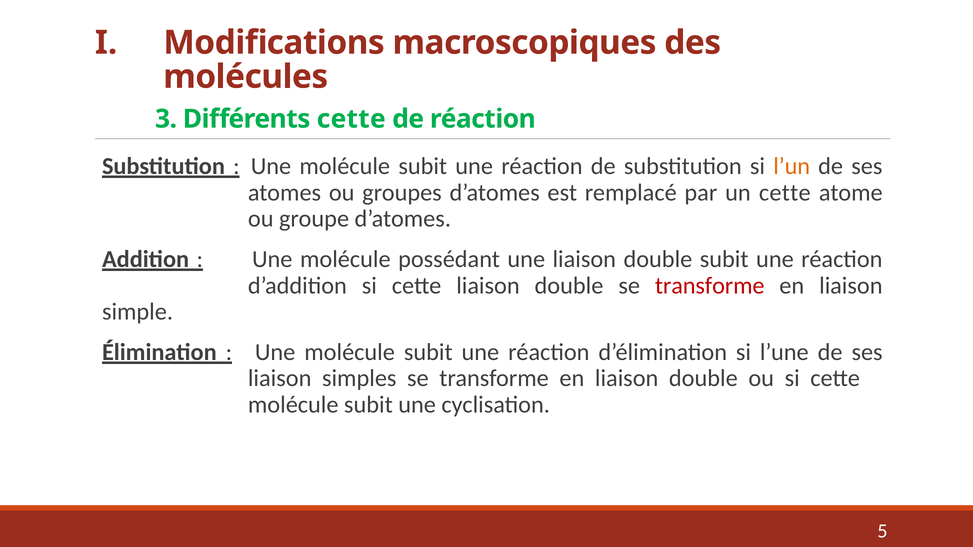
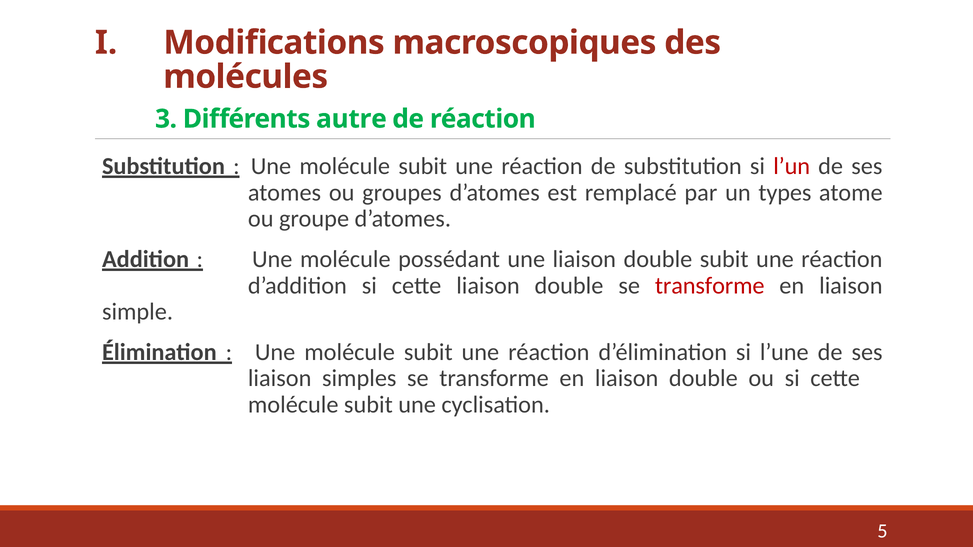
Différents cette: cette -> autre (351, 119)
l’un colour: orange -> red (792, 166)
un cette: cette -> types (785, 193)
